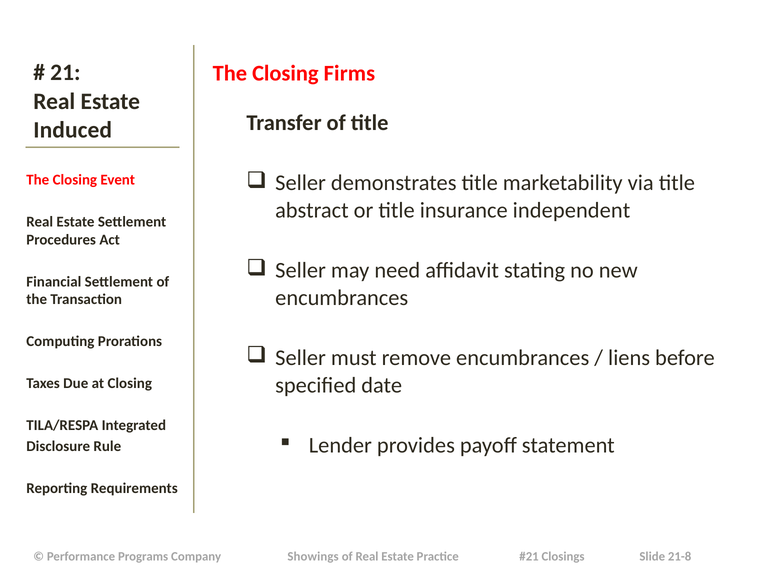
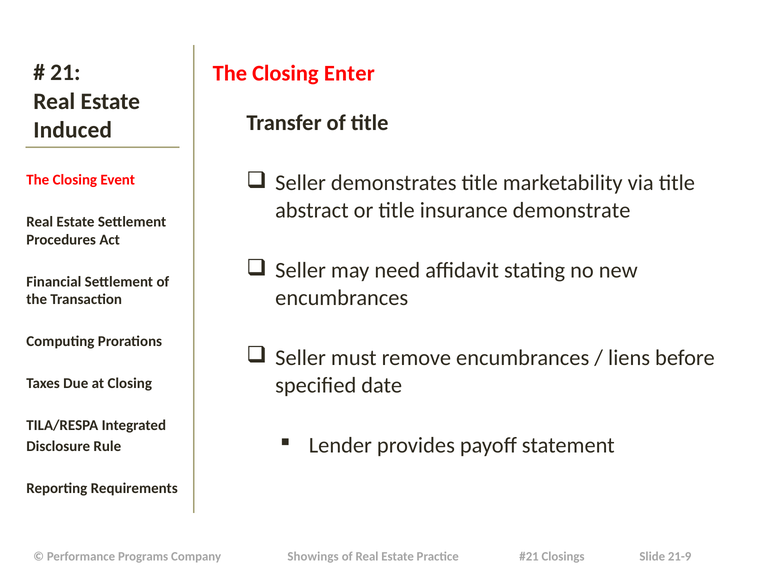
Firms: Firms -> Enter (349, 73)
independent: independent -> demonstrate (572, 210)
21-8: 21-8 -> 21-9 (680, 557)
